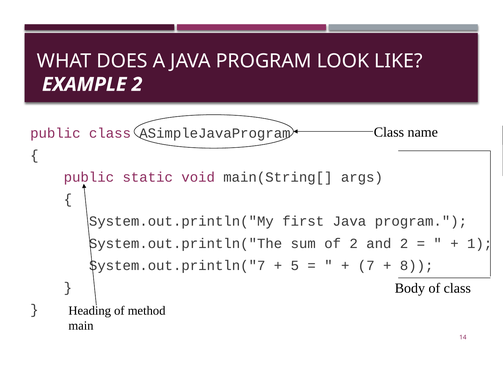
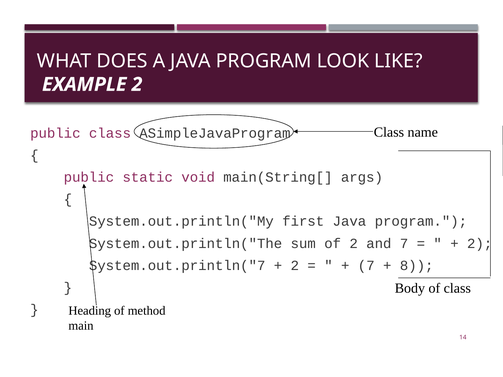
and 2: 2 -> 7 (404, 244)
1: 1 -> 2 (480, 244)
5: 5 -> 2 (295, 266)
